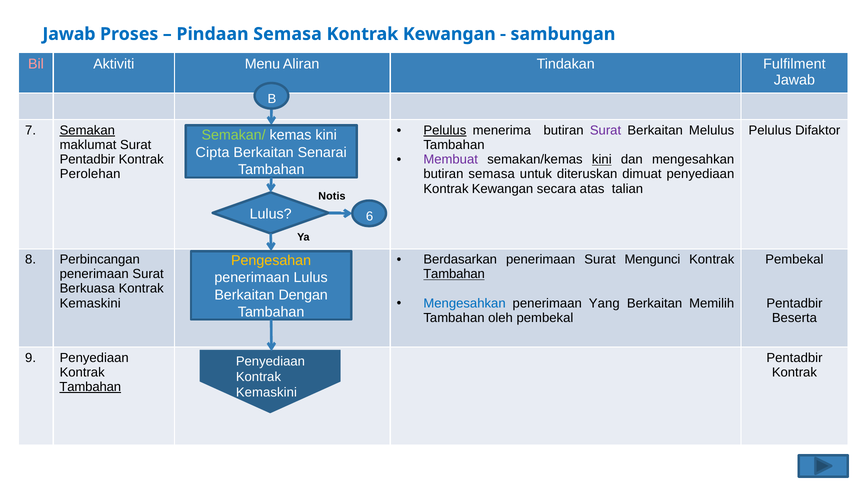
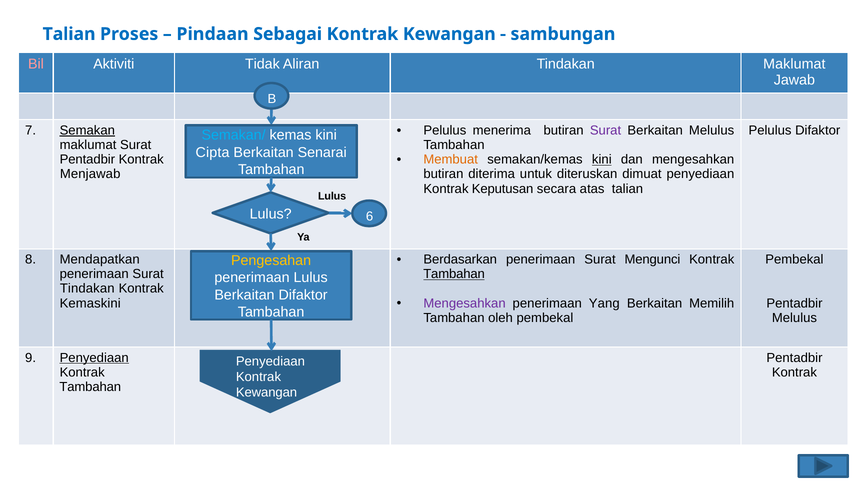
Jawab: Jawab -> Talian (69, 34)
Pindaan Semasa: Semasa -> Sebagai (288, 34)
Menu: Menu -> Tidak (262, 64)
Tindakan Fulfilment: Fulfilment -> Maklumat (794, 64)
Pelulus underline: present -> none (445, 130)
Semakan/ colour: light green -> light blue (234, 135)
Membuat colour: purple -> orange (451, 159)
Perolehan: Perolehan -> Menjawab (90, 174)
butiran semasa: semasa -> diterima (492, 174)
Kewangan: Kewangan -> Keputusan (503, 189)
Notis: Notis -> Lulus (332, 196)
Perbincangan: Perbincangan -> Mendapatkan (100, 259)
Berkuasa: Berkuasa -> Tindakan (87, 288)
Berkaitan Dengan: Dengan -> Difaktor (303, 295)
Mengesahkan colour: blue -> purple (465, 303)
Beserta: Beserta -> Melulus (794, 317)
Penyediaan underline: none -> present (94, 357)
Tambahan underline: present -> none (90, 386)
Kemaskini: Kemaskini -> Kewangan (267, 392)
